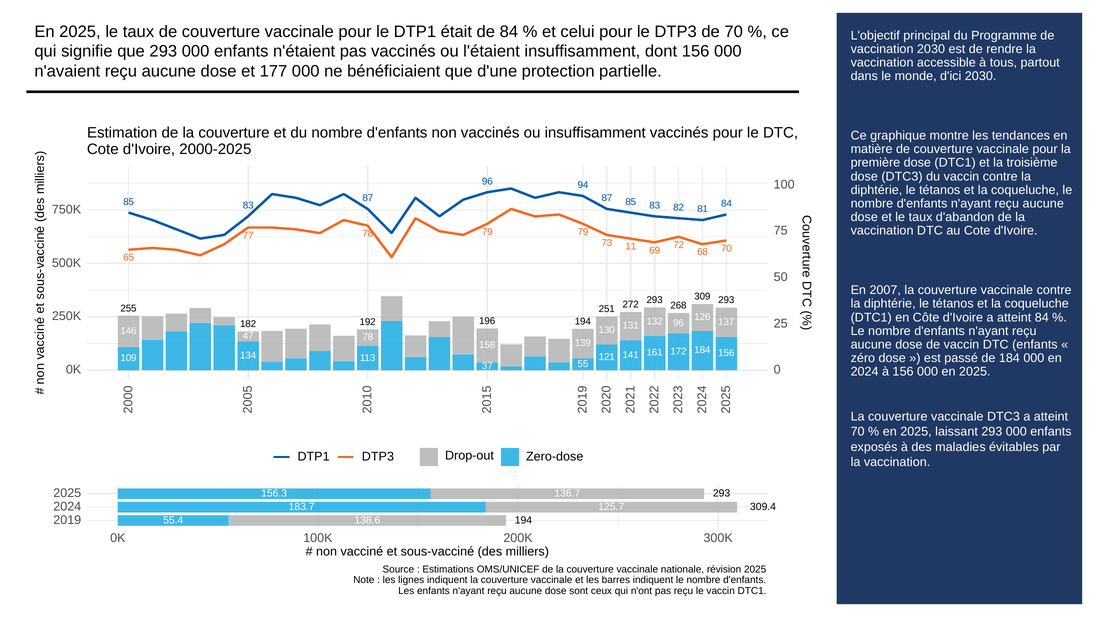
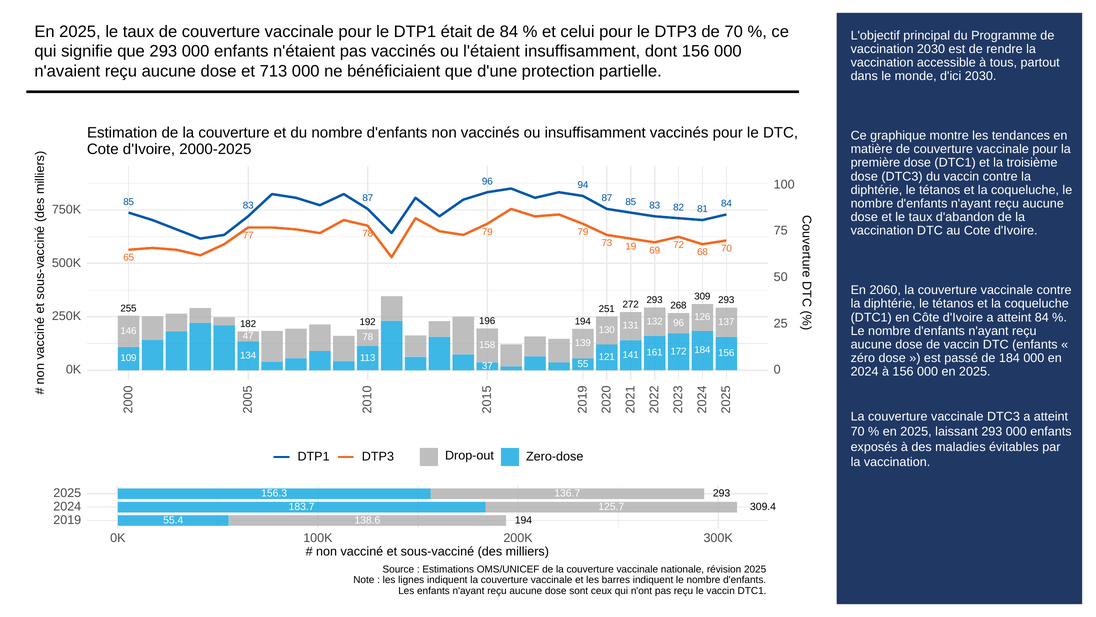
177: 177 -> 713 (273, 71)
11: 11 -> 19 (631, 246)
2007: 2007 -> 2060 (885, 290)
